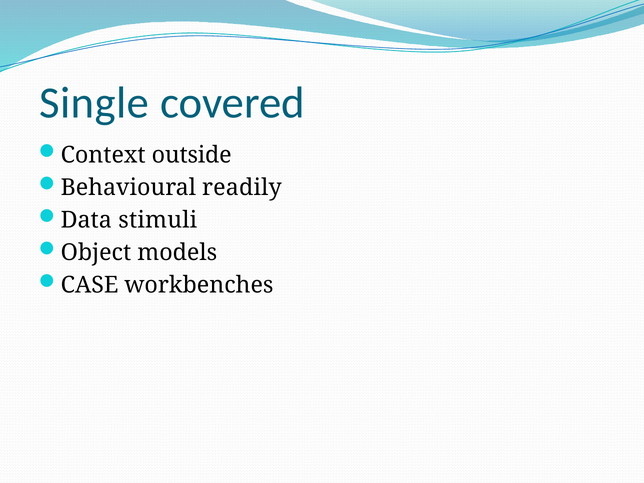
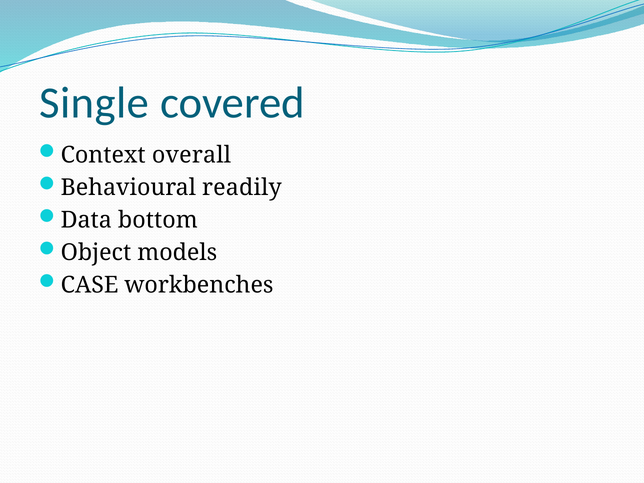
outside: outside -> overall (191, 155)
stimuli: stimuli -> bottom (158, 220)
